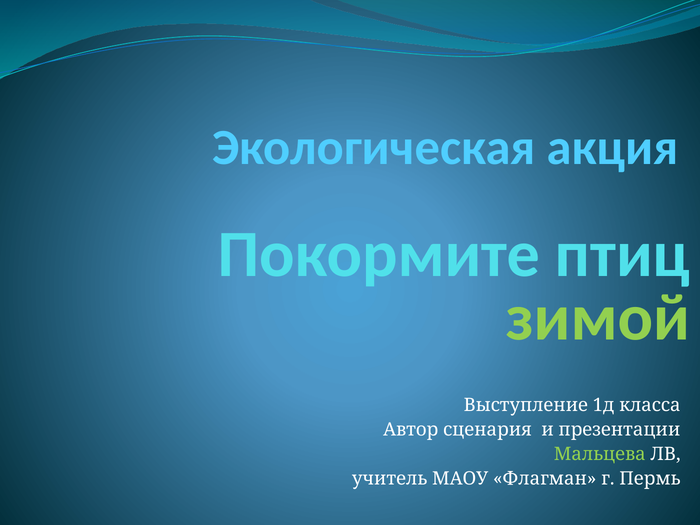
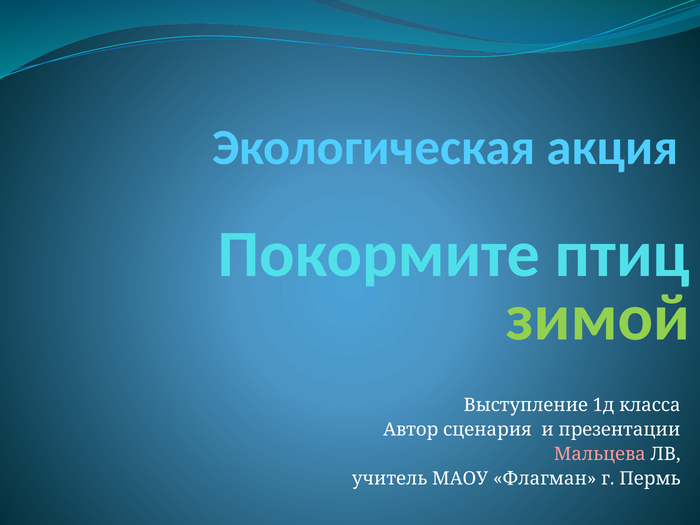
Мальцева colour: light green -> pink (600, 454)
